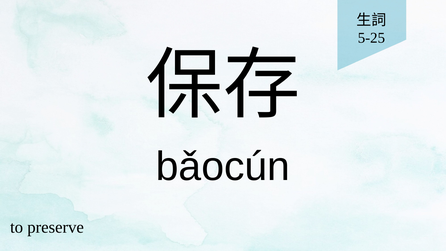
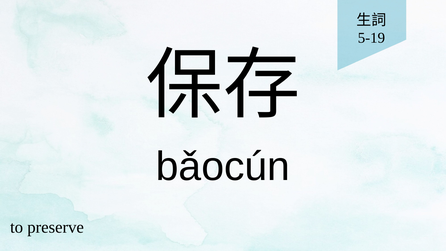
5-25: 5-25 -> 5-19 (371, 38)
